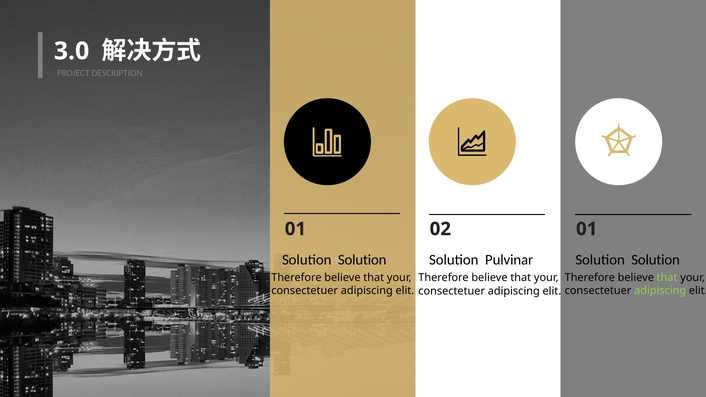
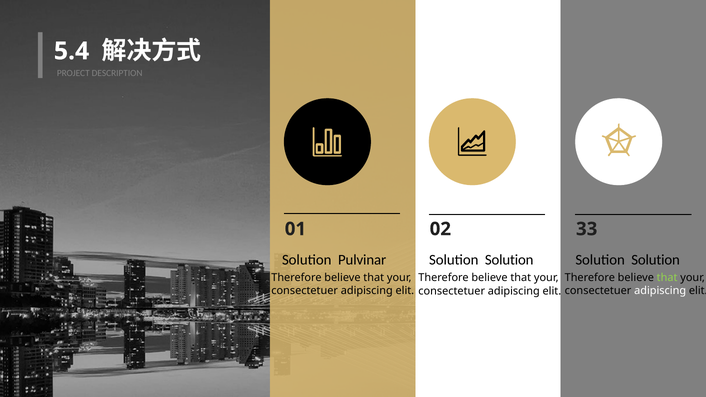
3.0: 3.0 -> 5.4 (72, 51)
02 01: 01 -> 33 (587, 229)
Solution: Solution -> Pulvinar (362, 260)
Pulvinar: Pulvinar -> Solution (509, 260)
adipiscing colour: light green -> white (660, 291)
